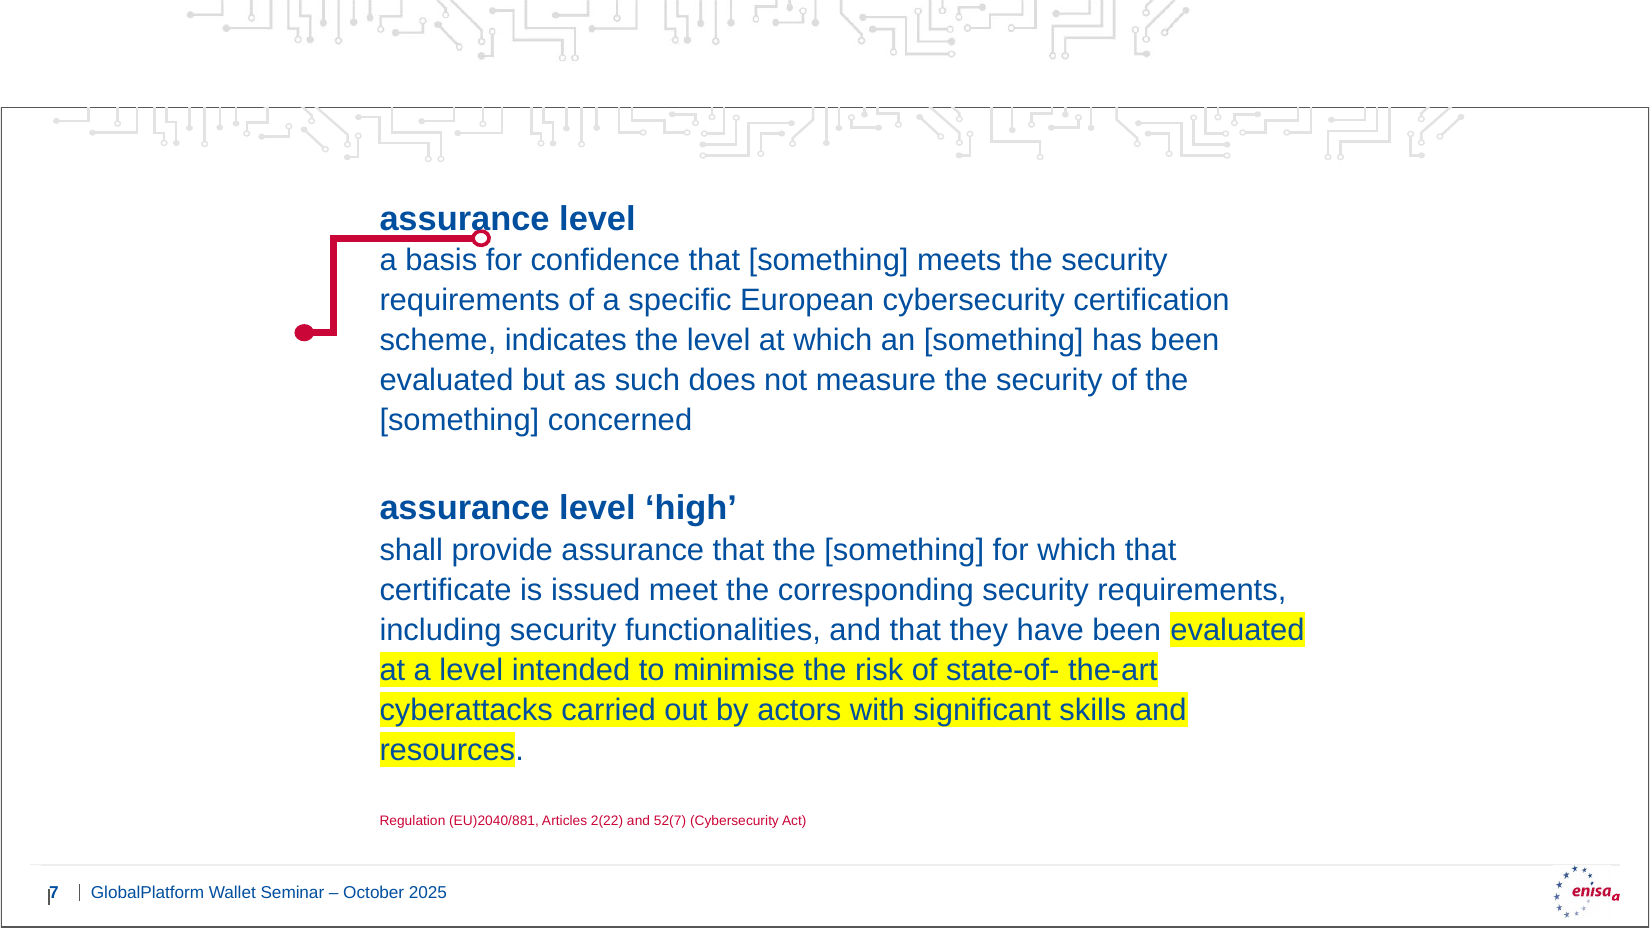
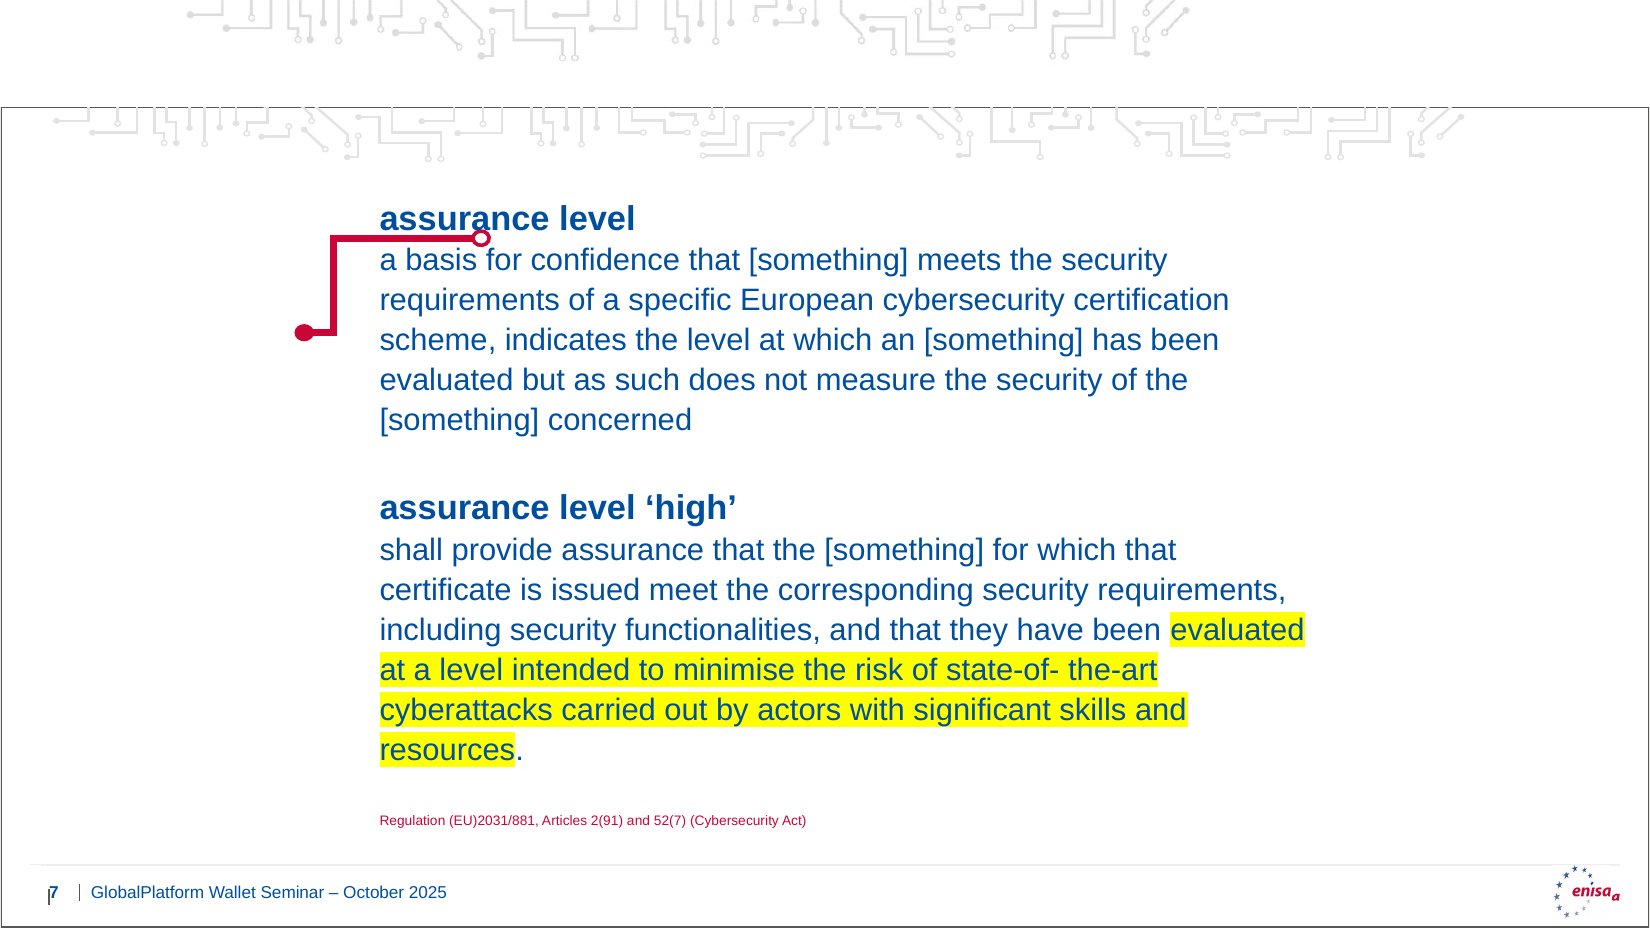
EU)2040/881: EU)2040/881 -> EU)2031/881 (494, 821)
2(22: 2(22 -> 2(91 (607, 821)
